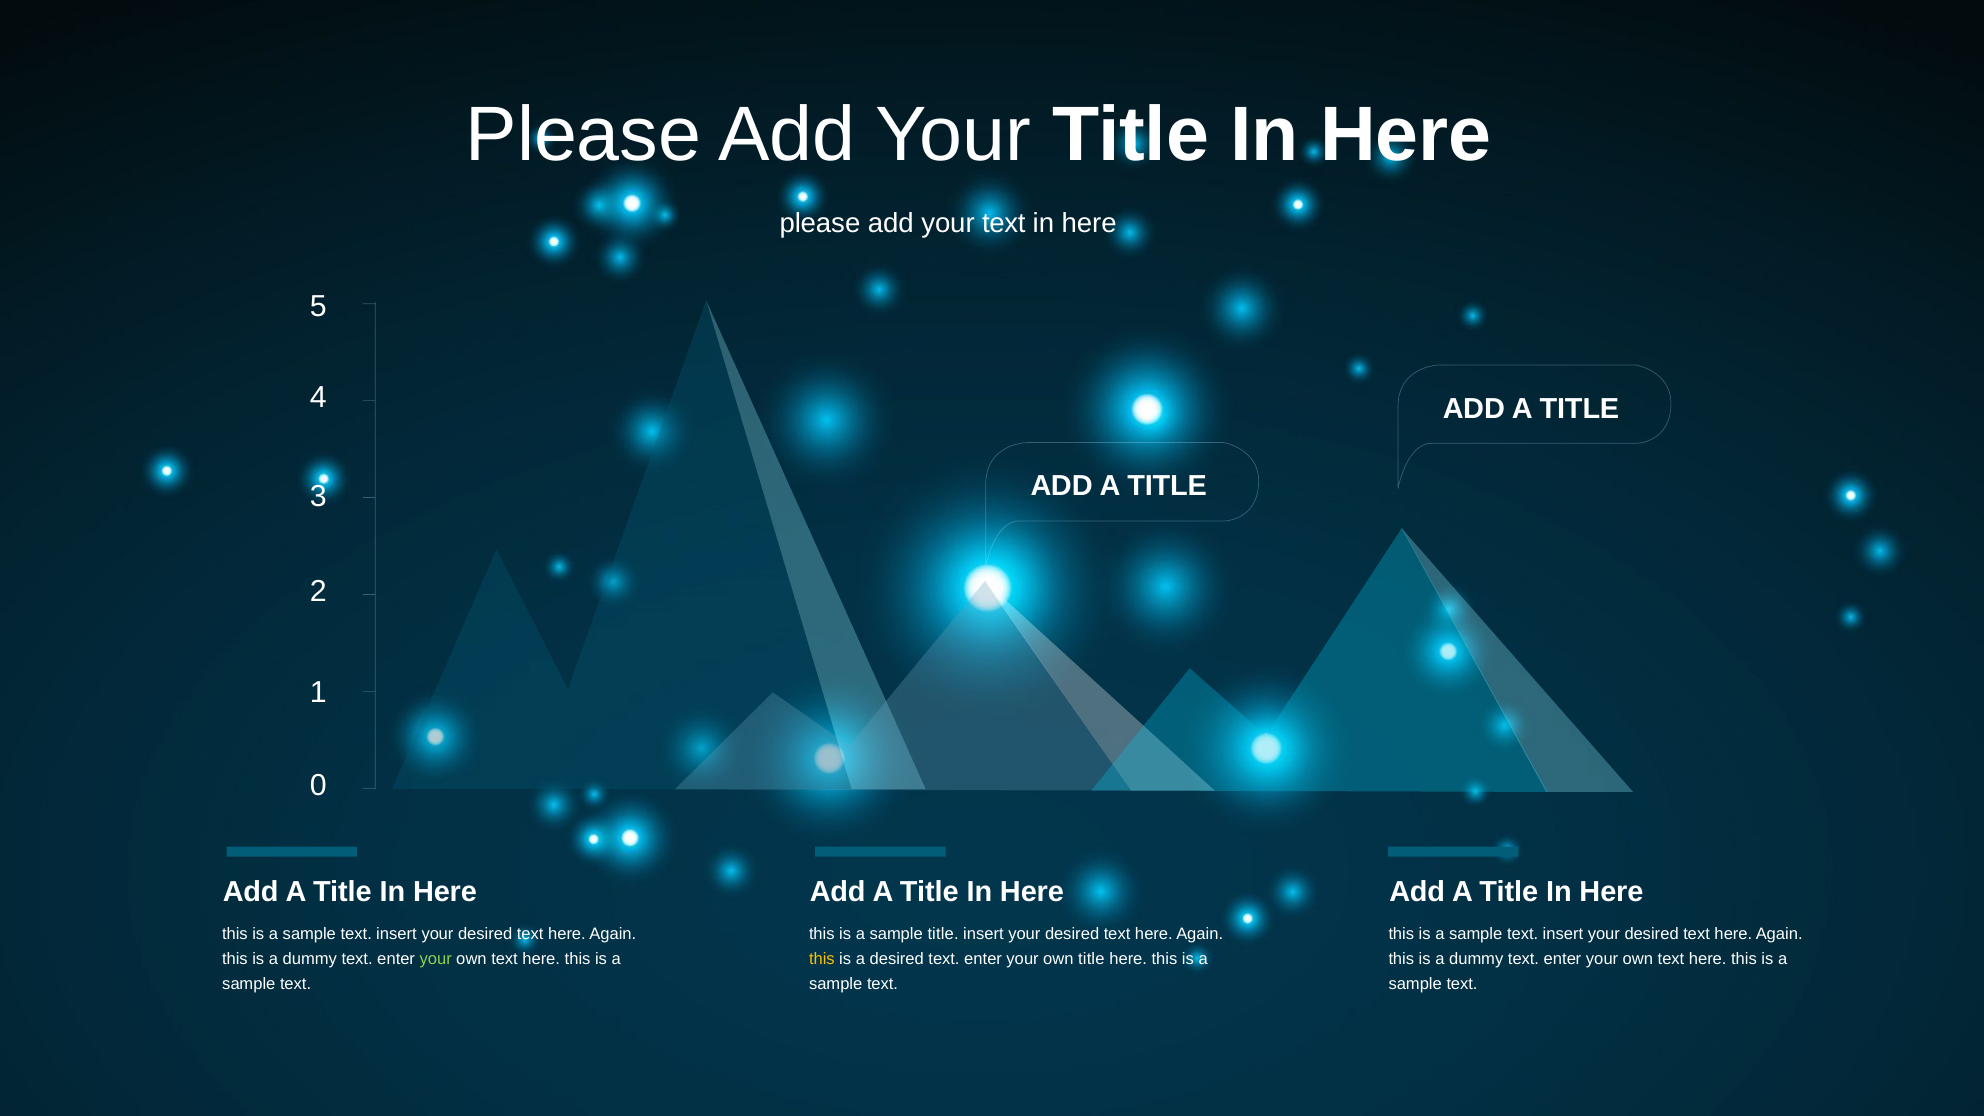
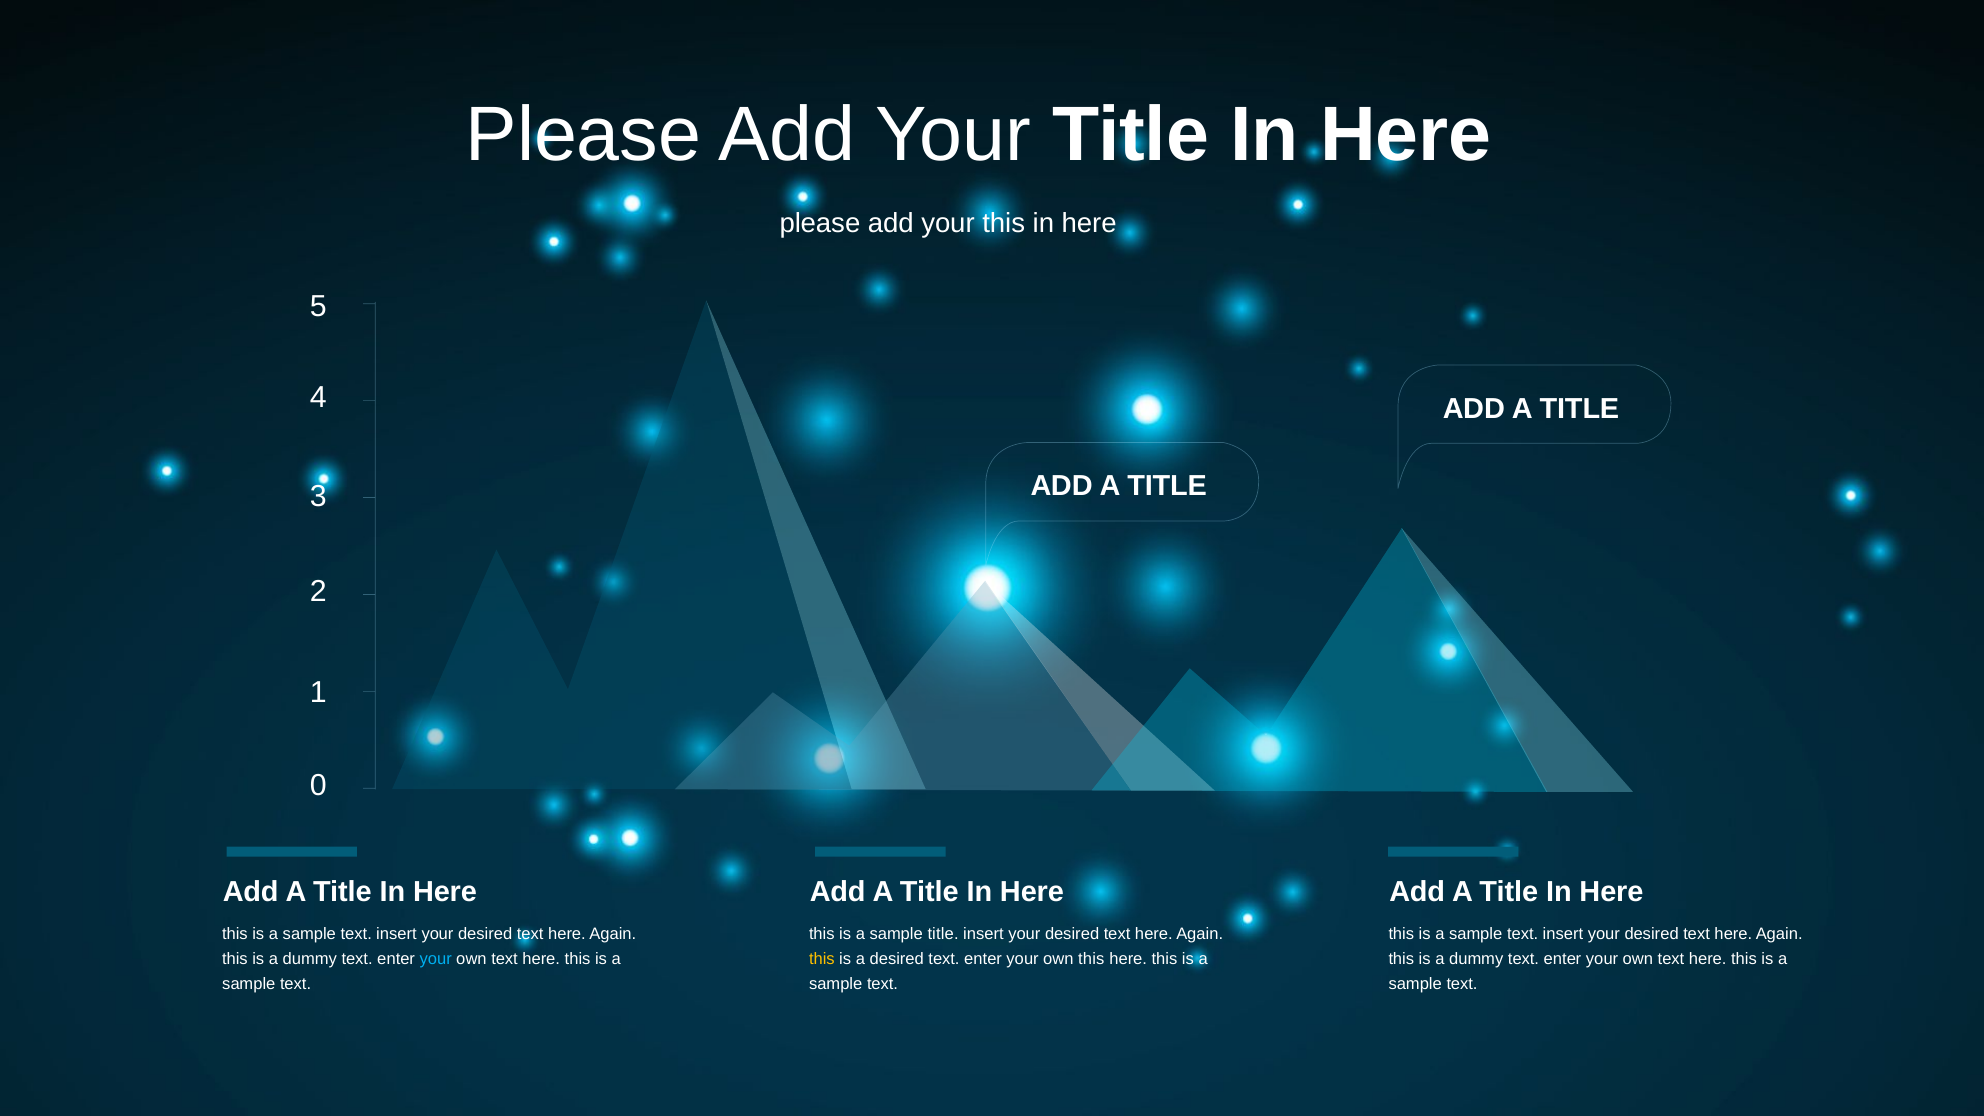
your text: text -> this (1004, 224)
your colour: light green -> light blue (436, 959)
own title: title -> this (1091, 959)
